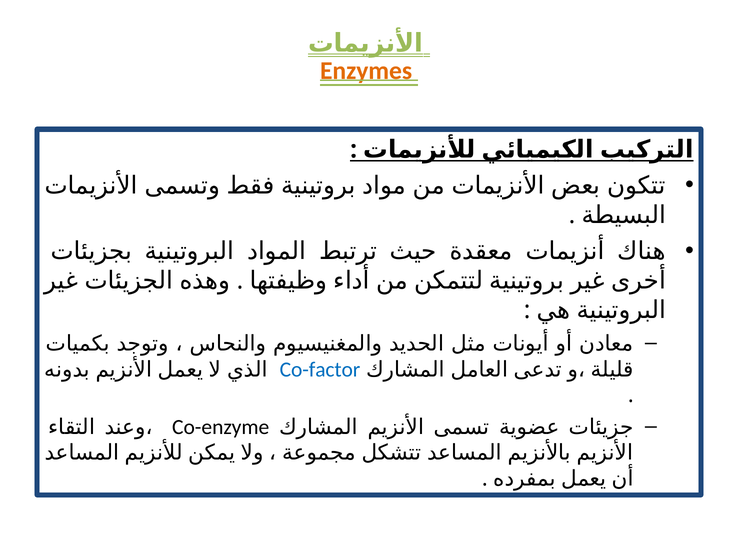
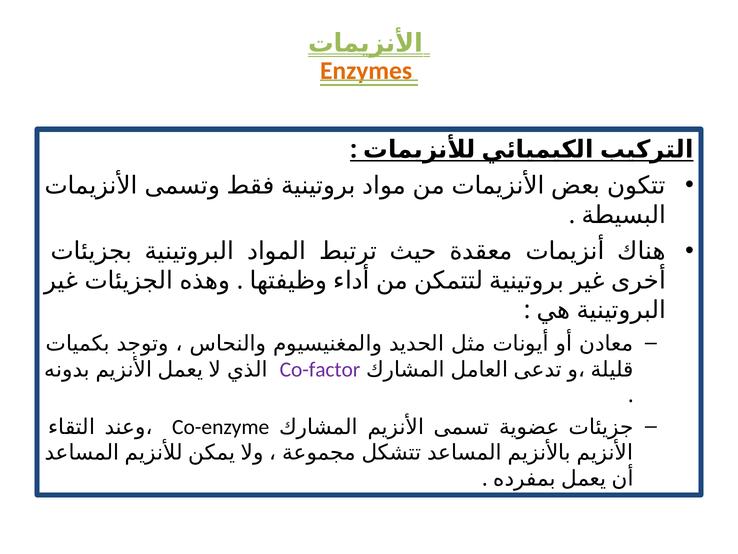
Co-factor colour: blue -> purple (320, 369)
